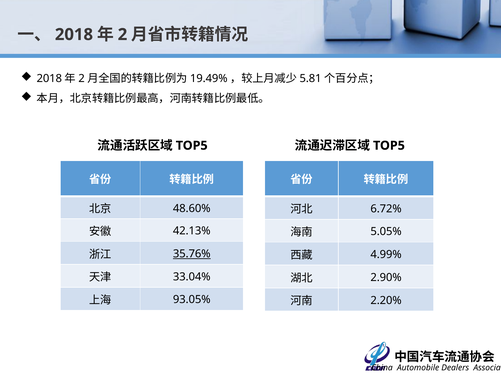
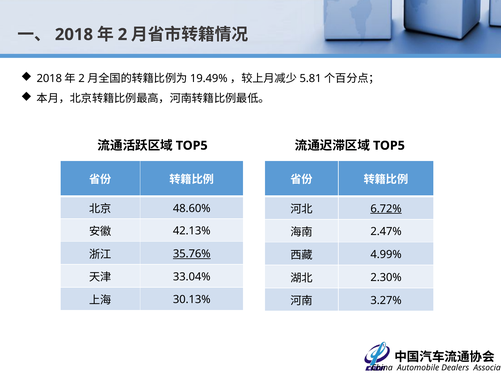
6.72% underline: none -> present (386, 209)
5.05%: 5.05% -> 2.47% (386, 231)
2.90%: 2.90% -> 2.30% (386, 277)
93.05%: 93.05% -> 30.13% (192, 299)
2.20%: 2.20% -> 3.27% (386, 300)
